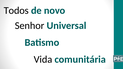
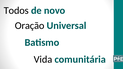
Senhor: Senhor -> Oração (30, 26)
